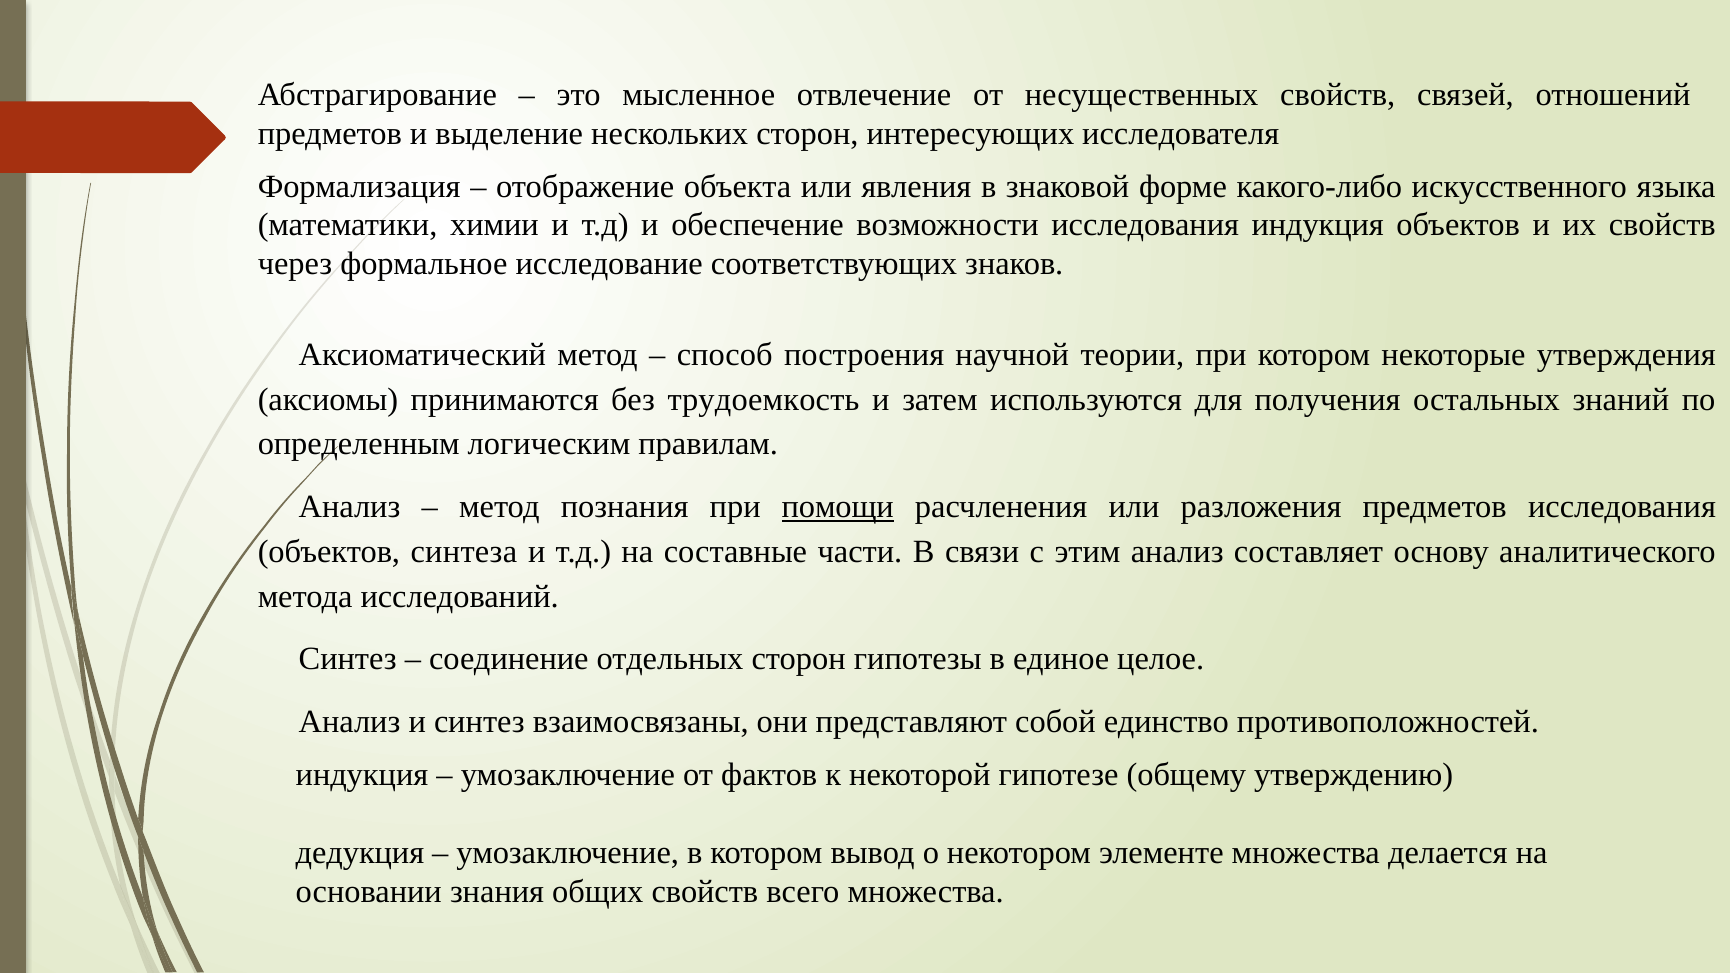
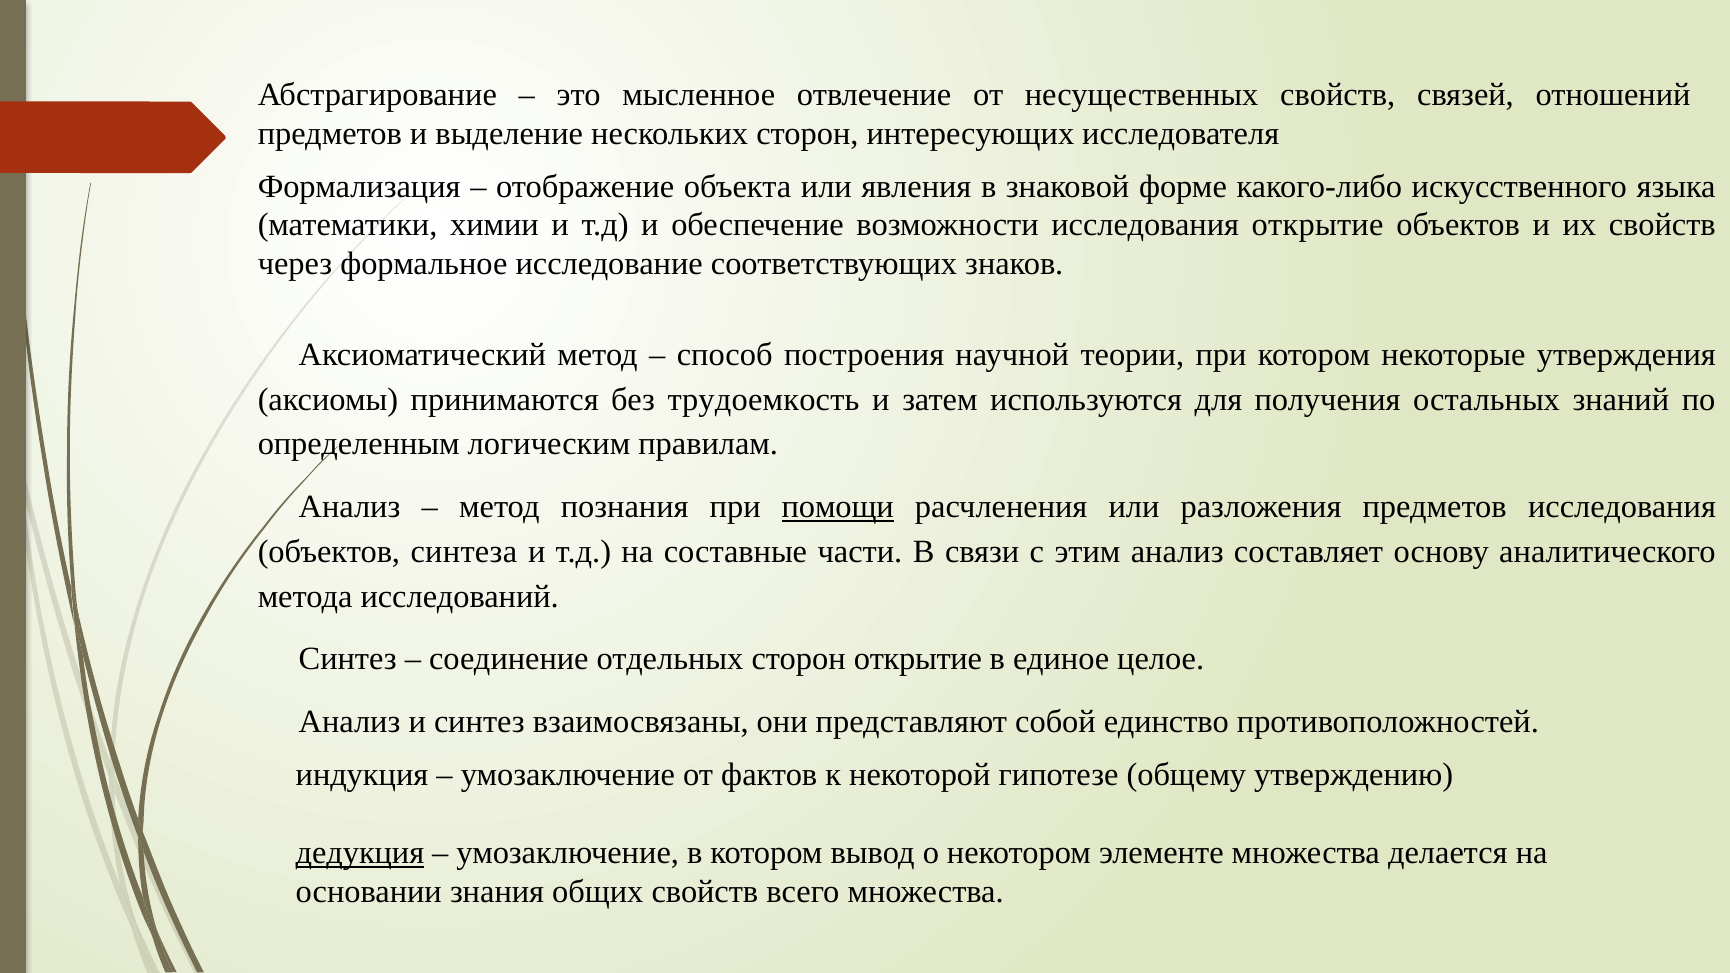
исследования индукция: индукция -> открытие (1318, 225)
сторон гипотезы: гипотезы -> открытие (918, 659)
дедукция underline: none -> present (360, 853)
